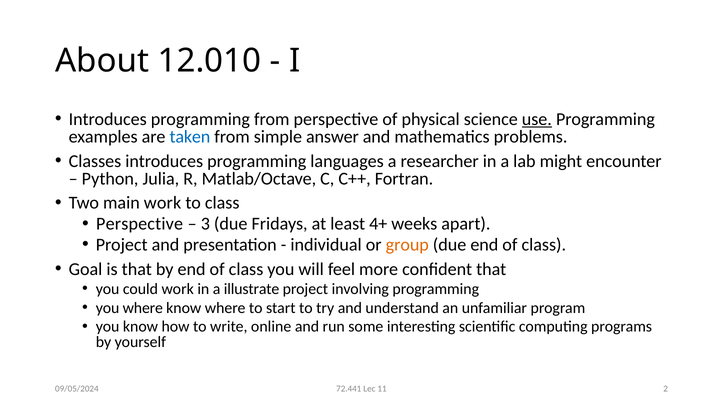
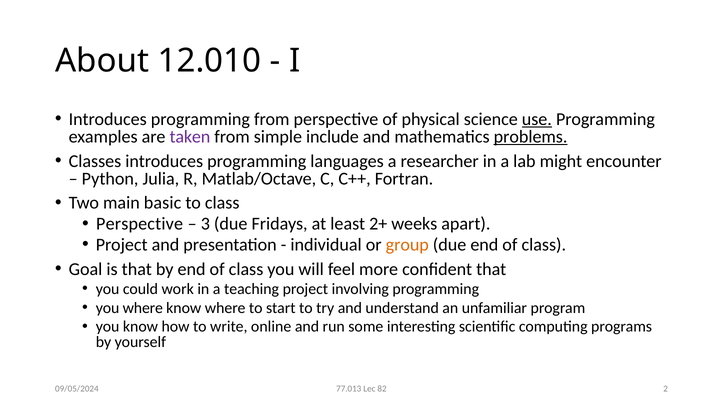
taken colour: blue -> purple (190, 137)
answer: answer -> include (332, 137)
problems underline: none -> present (531, 137)
main work: work -> basic (163, 203)
4+: 4+ -> 2+ (378, 224)
illustrate: illustrate -> teaching (252, 289)
72.441: 72.441 -> 77.013 (349, 388)
11: 11 -> 82 (382, 388)
